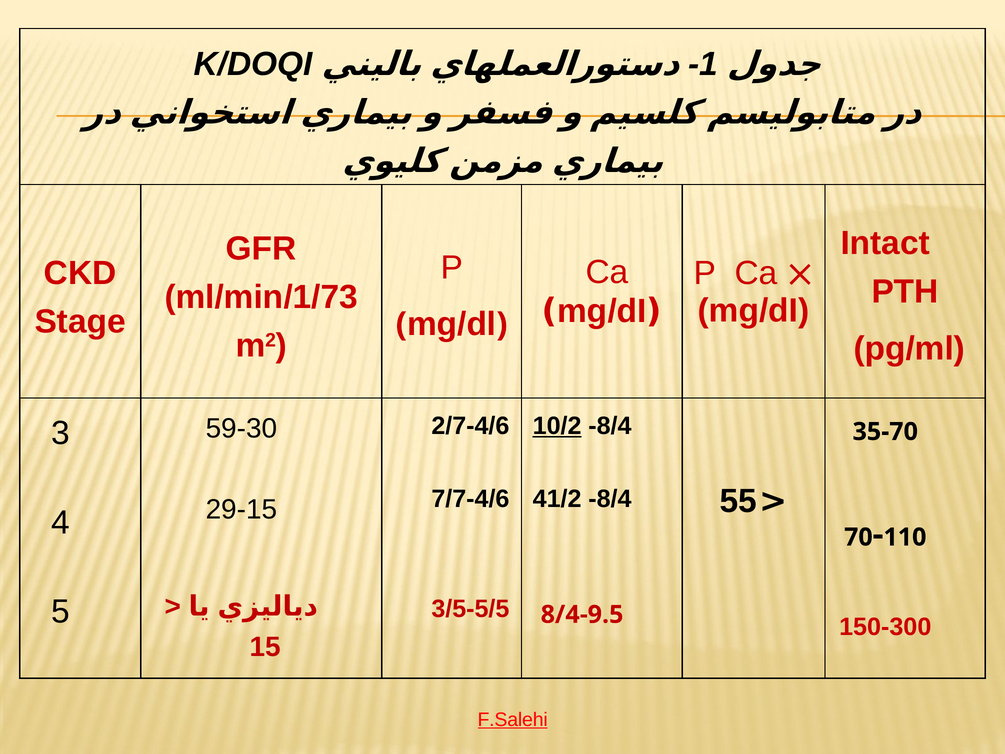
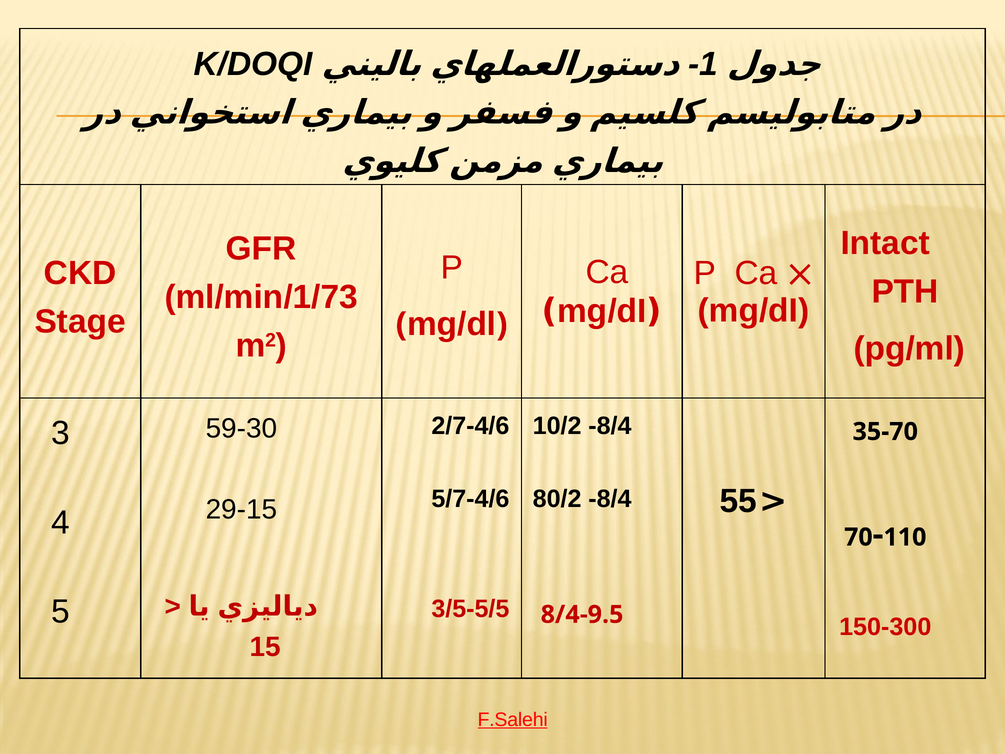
10/2 underline: present -> none (557, 426)
7/7-4/6: 7/7-4/6 -> 5/7-4/6 (470, 499)
41/2: 41/2 -> 80/2 (557, 499)
